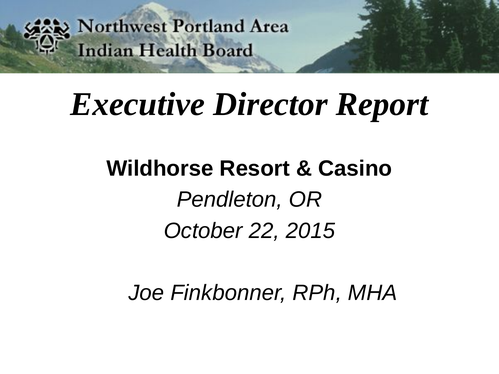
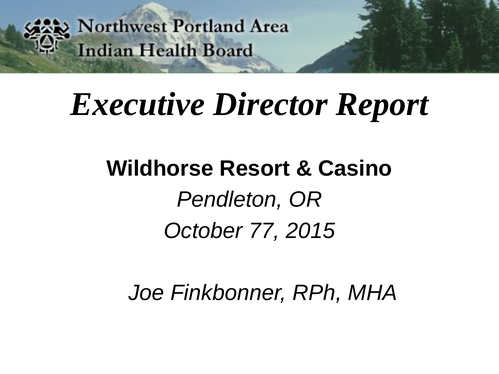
22: 22 -> 77 (264, 231)
